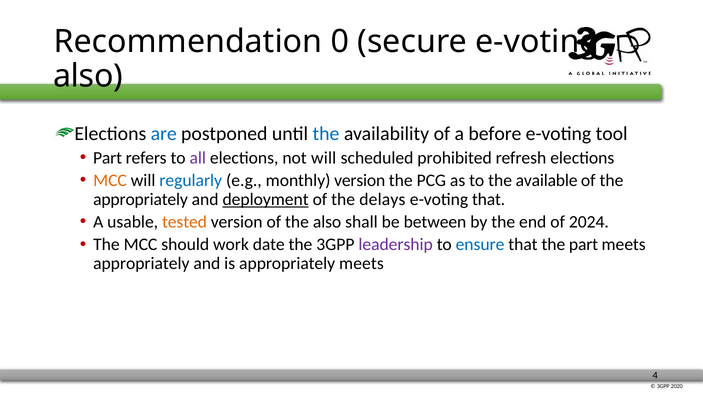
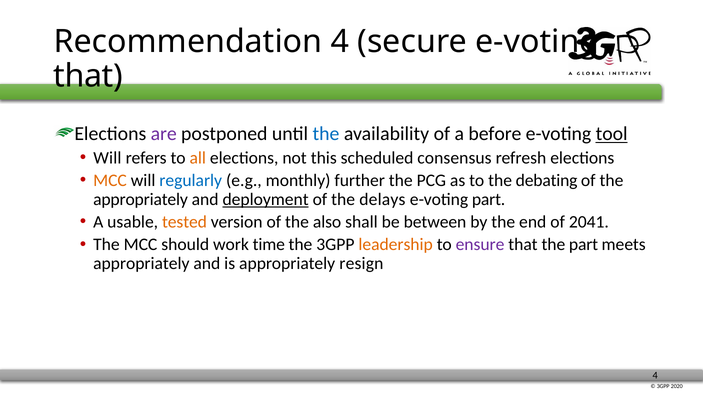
Recommendation 0: 0 -> 4 (340, 42)
also: also -> that (88, 76)
are colour: blue -> purple (164, 134)
tool underline: none -> present (612, 134)
Part: Part -> Will (107, 158)
all colour: purple -> orange (198, 158)
not will: will -> this (324, 158)
prohibited: prohibited -> consensus (454, 158)
monthly version: version -> further (360, 181)
available: available -> debating (547, 181)
e-voting that: that -> part (489, 200)
2024: 2024 -> 2041 (589, 222)
date: date -> time (269, 245)
leadership colour: purple -> orange (396, 245)
ensure colour: blue -> purple (480, 245)
appropriately meets: meets -> resign (361, 264)
